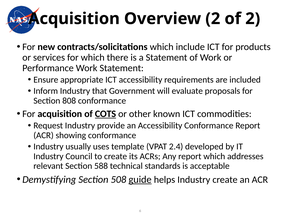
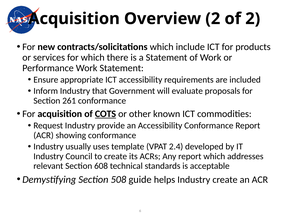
808: 808 -> 261 (69, 101)
588: 588 -> 608 (101, 166)
guide underline: present -> none (140, 180)
